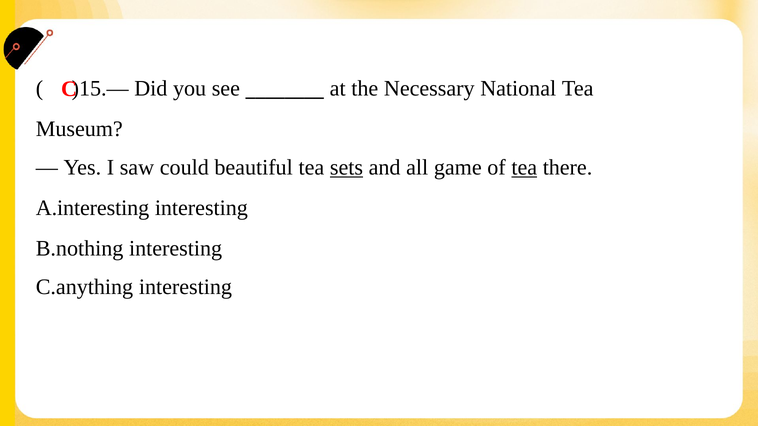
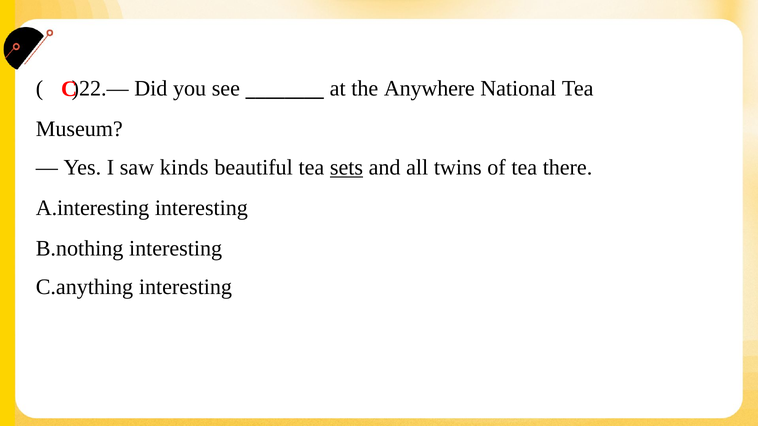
)15.—: )15.— -> )22.— (100, 89)
Necessary: Necessary -> Anywhere (429, 89)
could: could -> kinds (184, 168)
game: game -> twins (458, 168)
tea underline: present -> none (524, 168)
